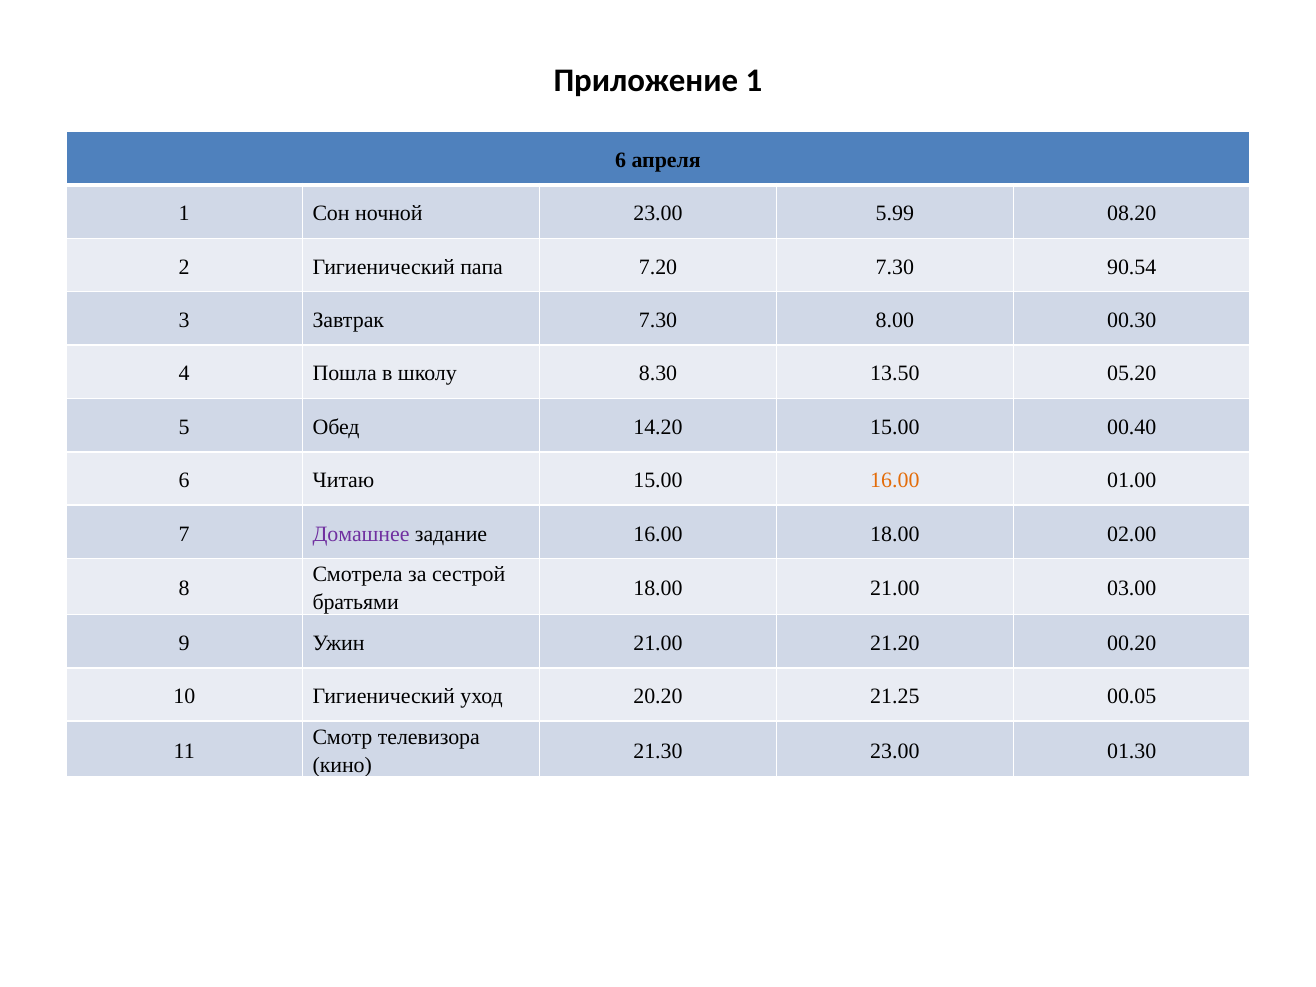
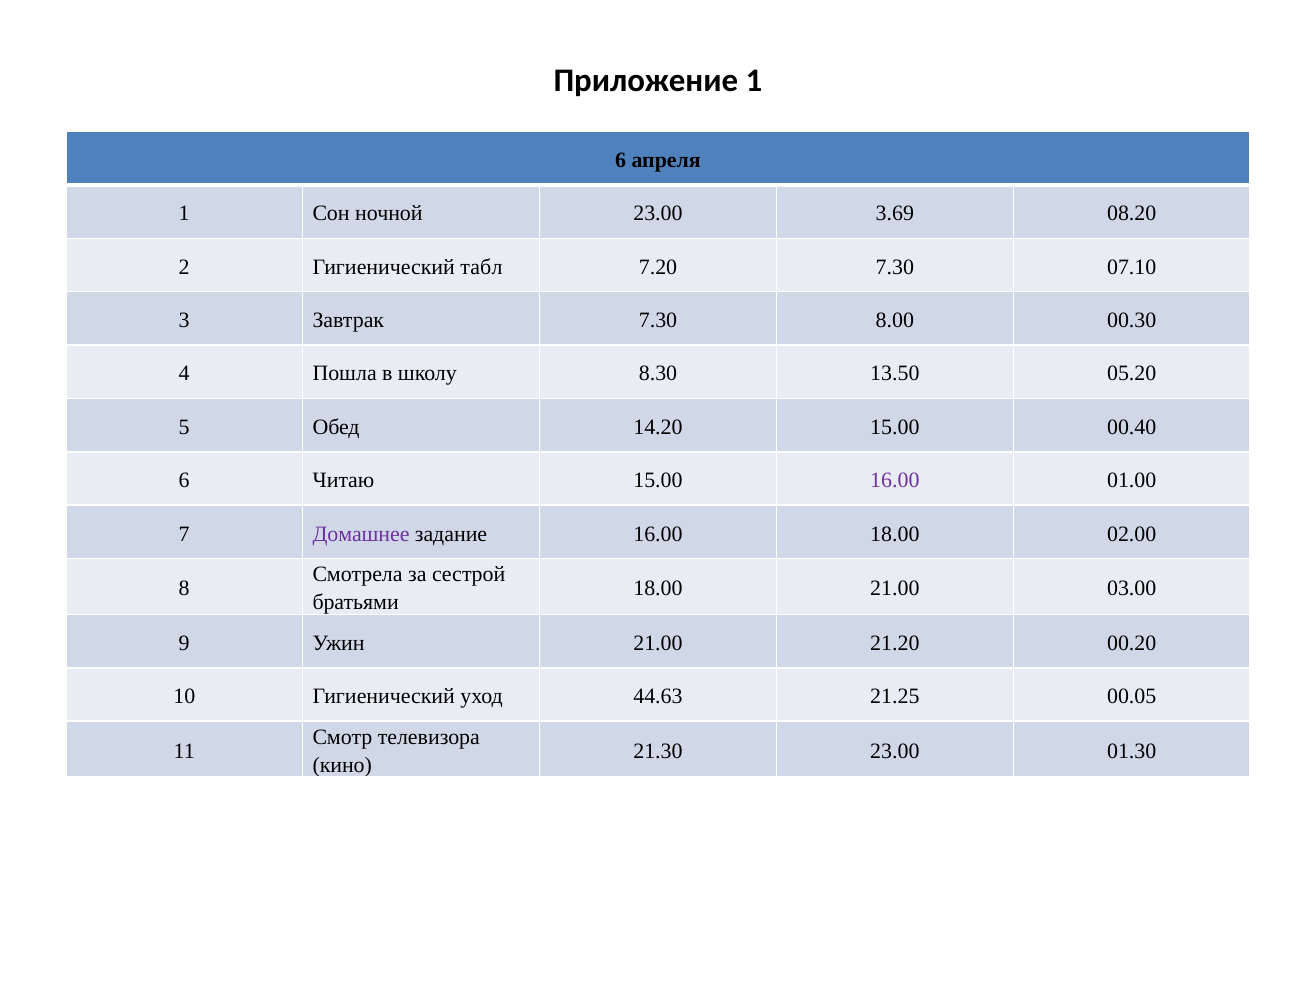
5.99: 5.99 -> 3.69 (895, 214)
папа: папа -> табл (481, 267)
90.54: 90.54 -> 07.10 (1132, 267)
16.00 colour: orange -> purple (895, 480)
20.20: 20.20 -> 44.63 (658, 697)
